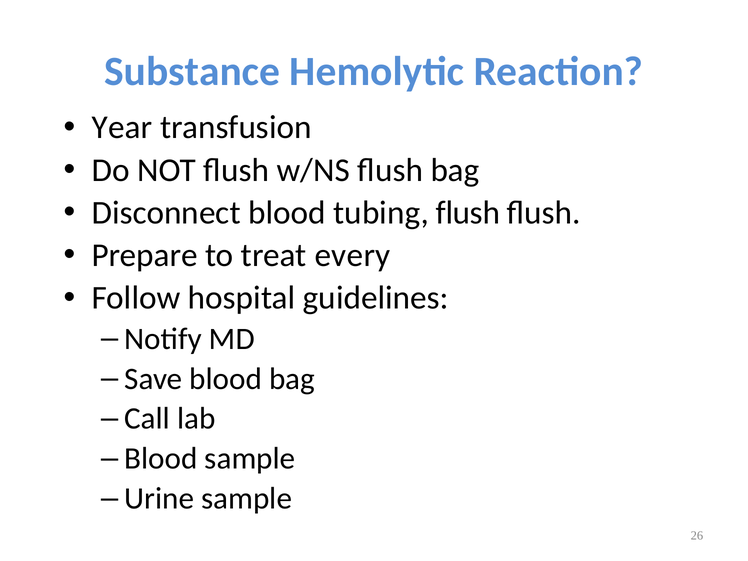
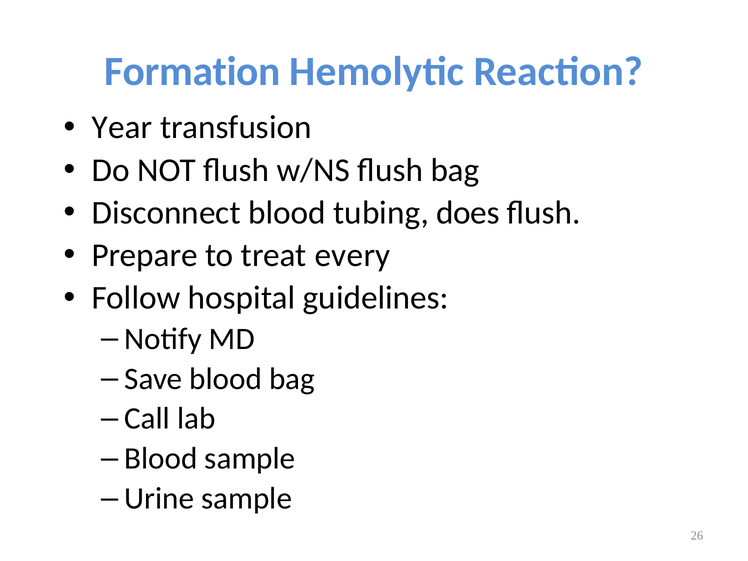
Substance: Substance -> Formation (192, 71)
tubing flush: flush -> does (468, 213)
